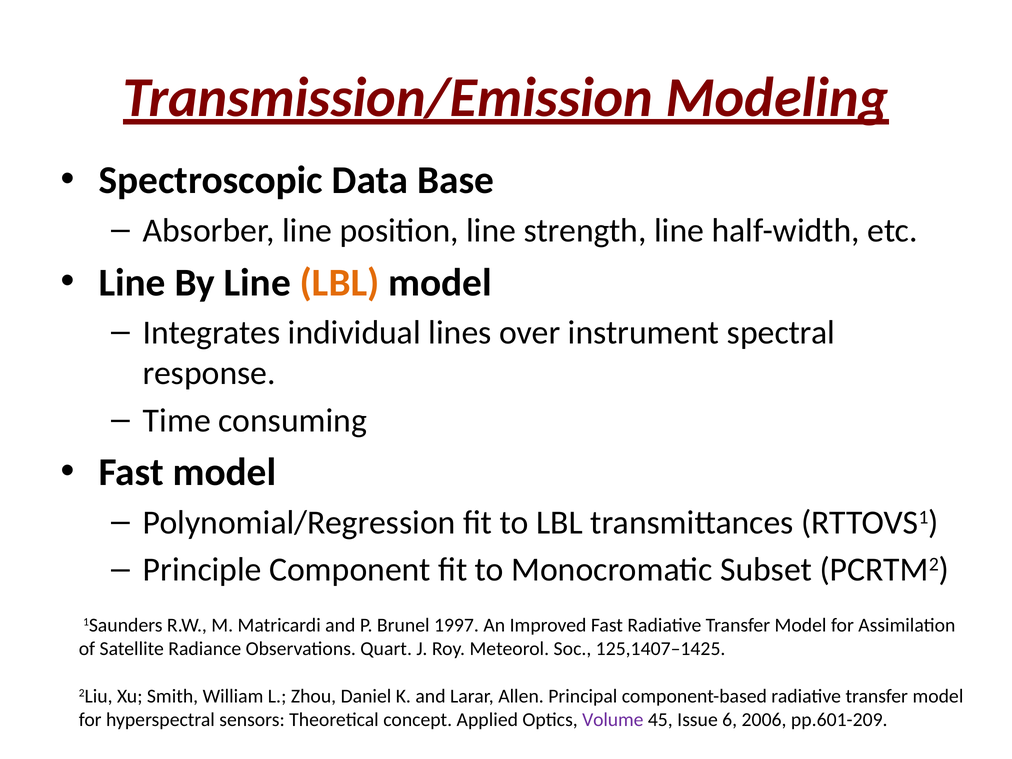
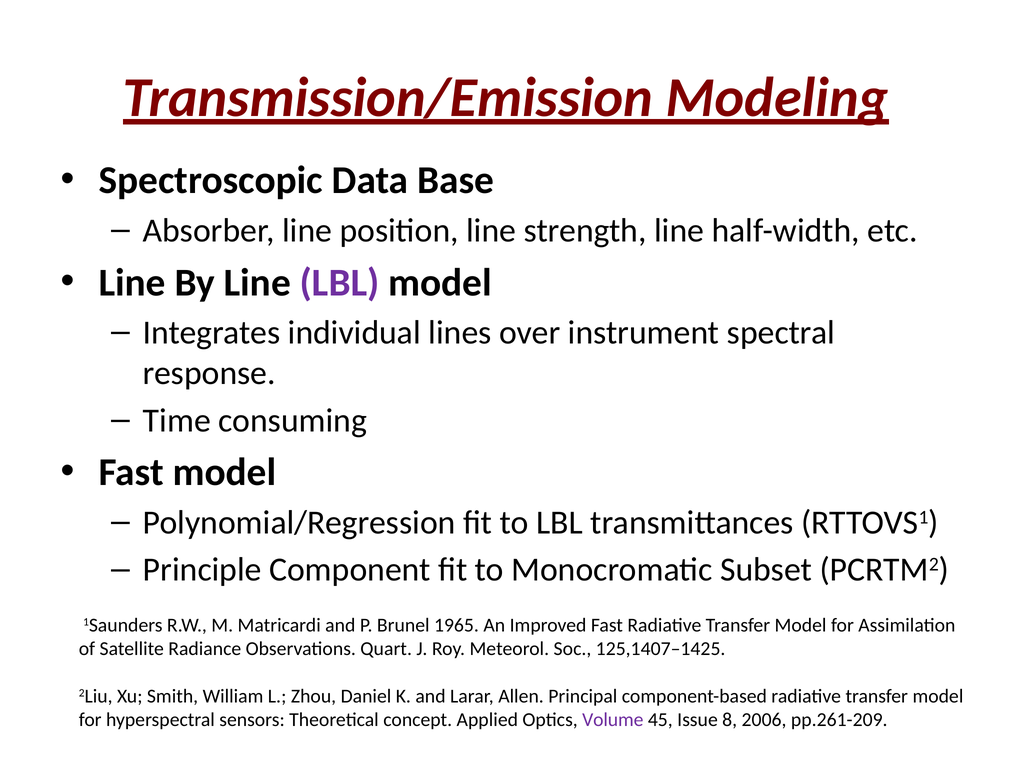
LBL colour: orange -> purple (340, 283)
1997: 1997 -> 1965 (456, 625)
6: 6 -> 8 (730, 720)
pp.601-209: pp.601-209 -> pp.261-209 (839, 720)
